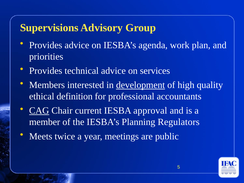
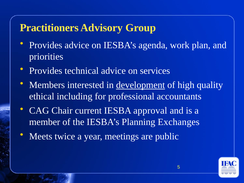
Supervisions: Supervisions -> Practitioners (49, 28)
definition: definition -> including (75, 96)
CAG underline: present -> none (39, 111)
Regulators: Regulators -> Exchanges (179, 122)
